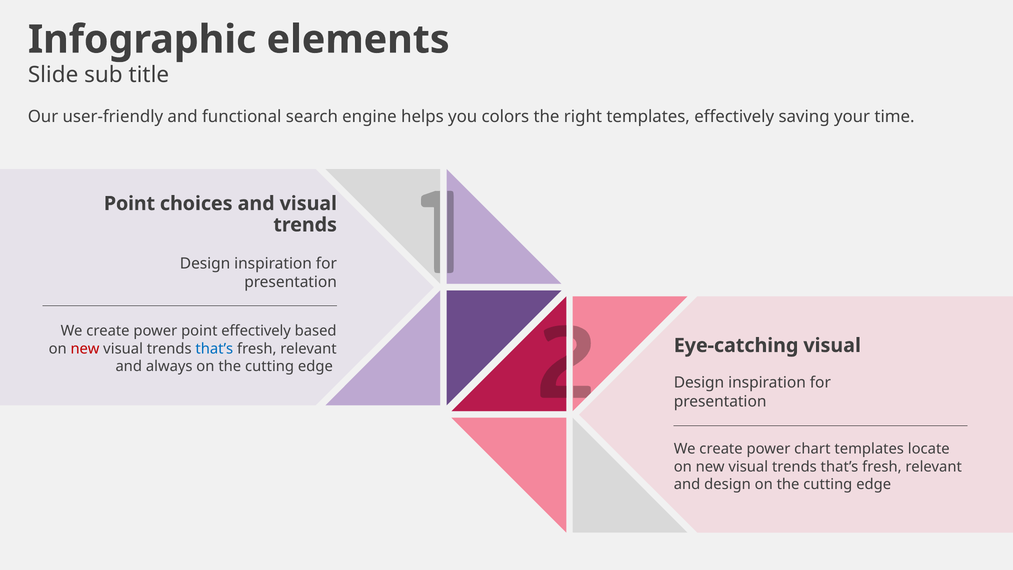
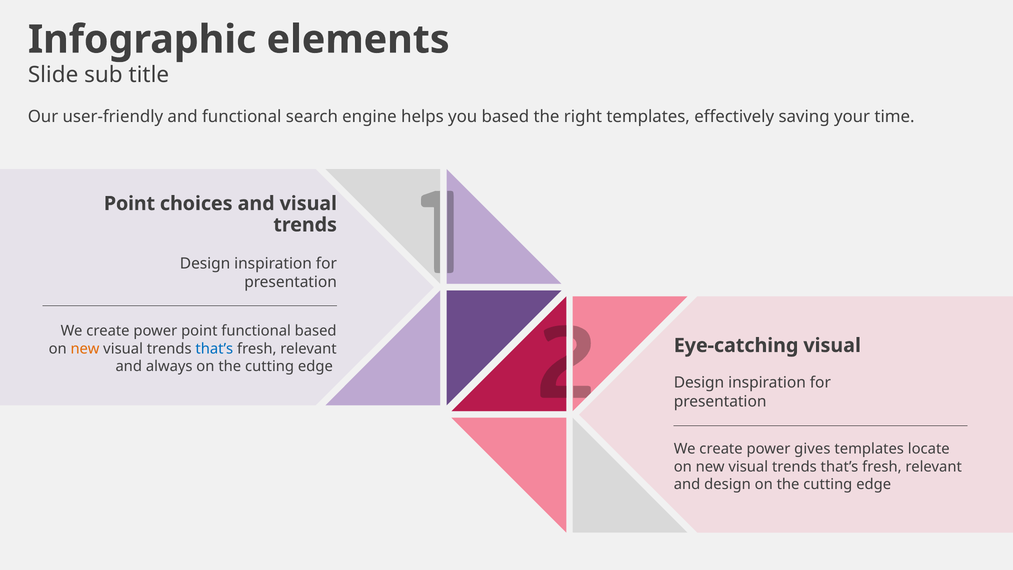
you colors: colors -> based (505, 117)
point effectively: effectively -> functional (256, 331)
new colour: red -> orange (85, 349)
chart: chart -> gives (812, 449)
